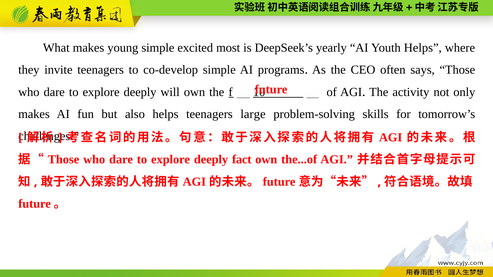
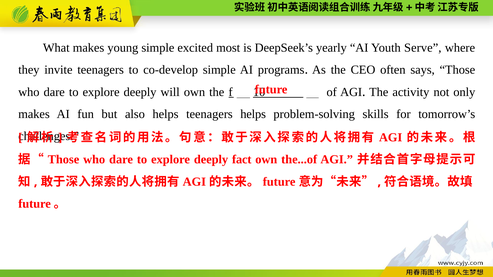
Youth Helps: Helps -> Serve (423, 48)
teenagers large: large -> helps (253, 114)
